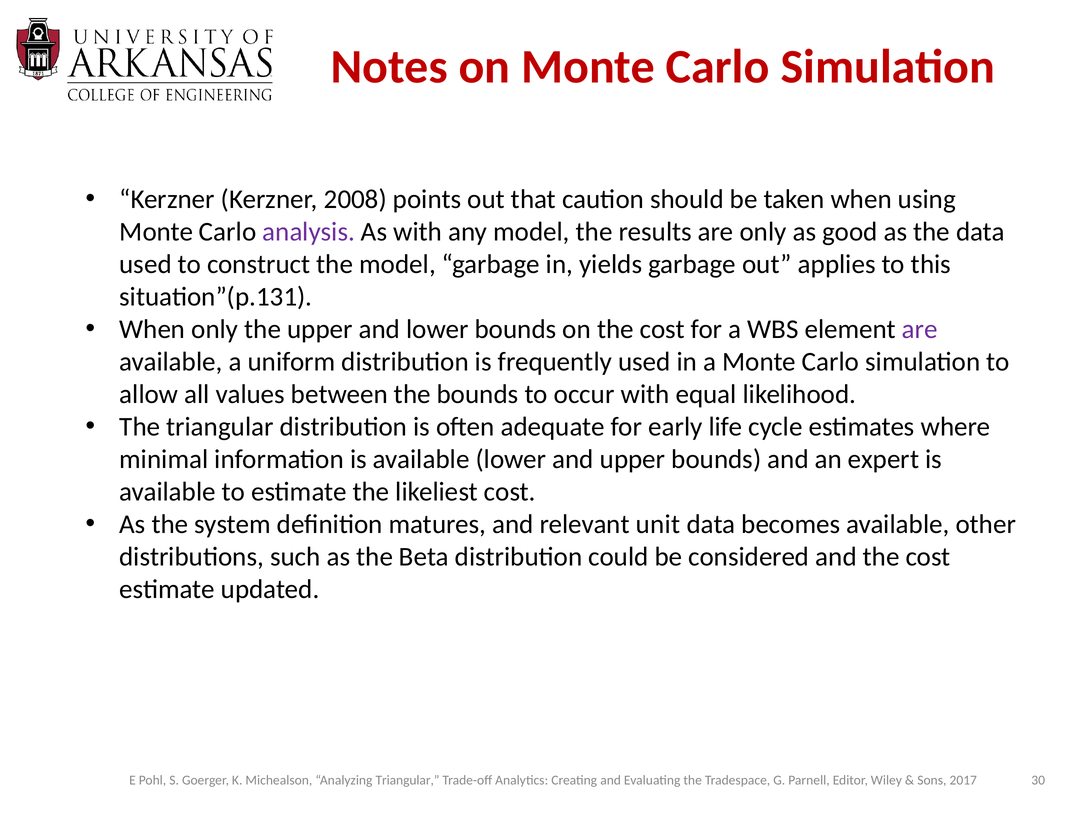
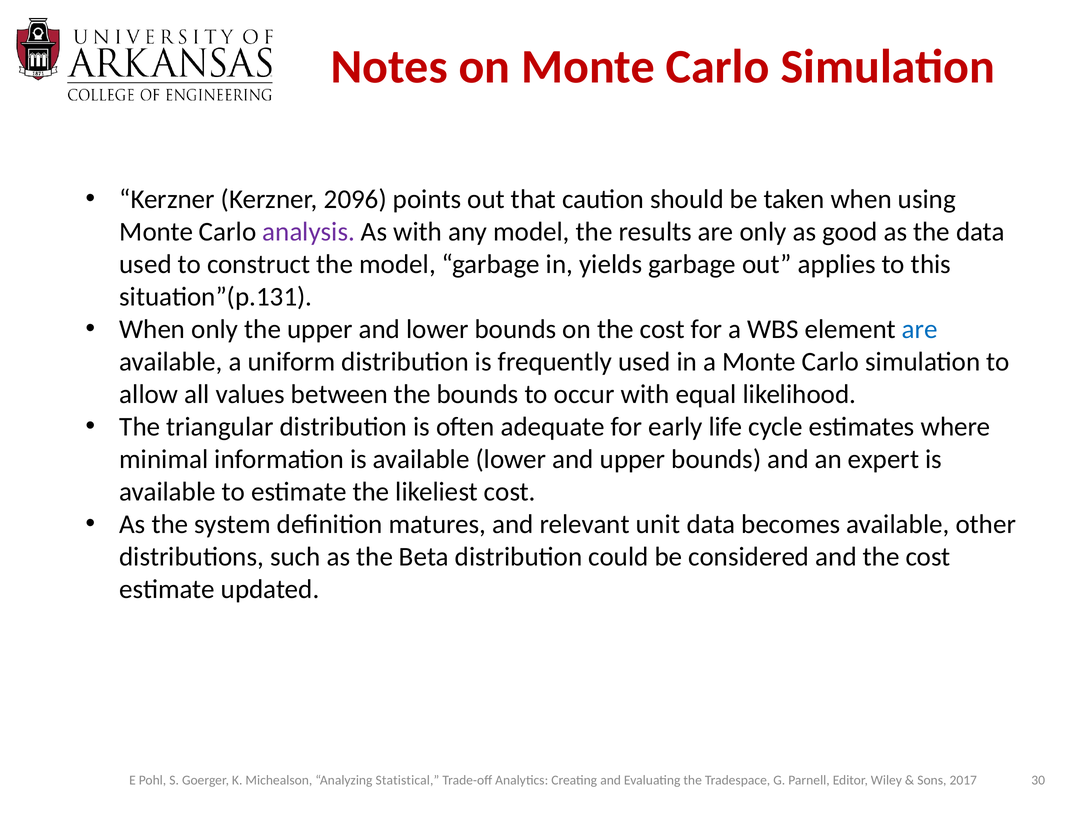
2008: 2008 -> 2096 (355, 199)
are colour: purple -> blue (920, 329)
Analyzing Triangular: Triangular -> Statistical (407, 780)
